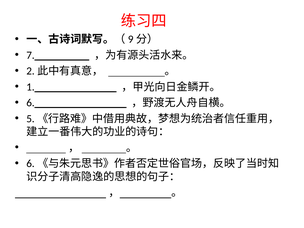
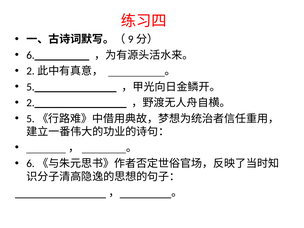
7: 7 -> 6 (30, 55)
1: 1 -> 5 (30, 87)
6: 6 -> 2 (30, 103)
